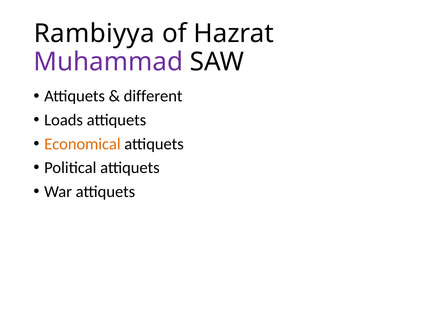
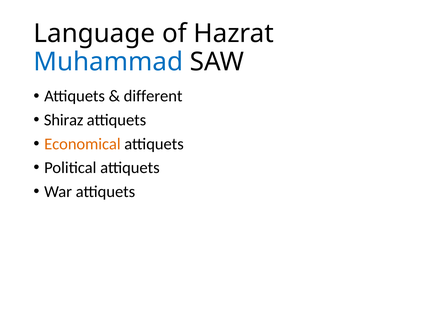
Rambiyya: Rambiyya -> Language (94, 34)
Muhammad colour: purple -> blue (108, 62)
Loads: Loads -> Shiraz (64, 120)
